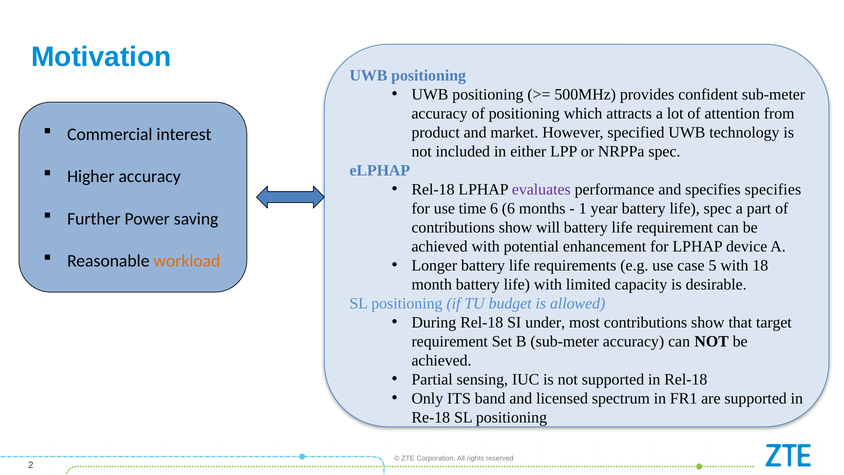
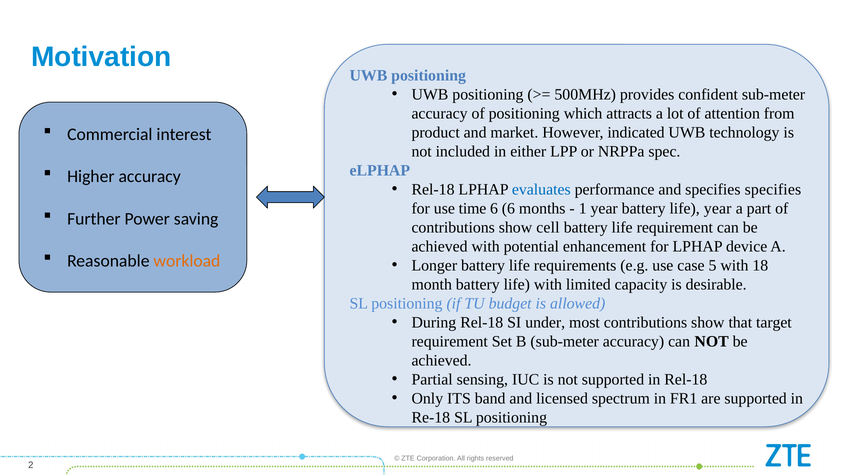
specified: specified -> indicated (636, 132)
evaluates colour: purple -> blue (541, 189)
life spec: spec -> year (718, 208)
will: will -> cell (548, 227)
